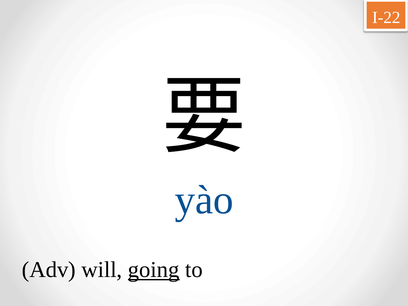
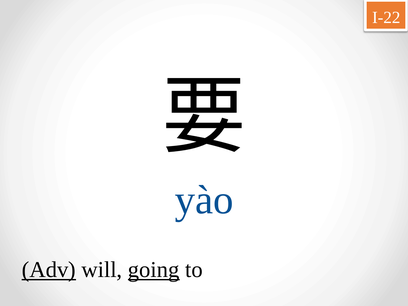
Adv underline: none -> present (49, 270)
